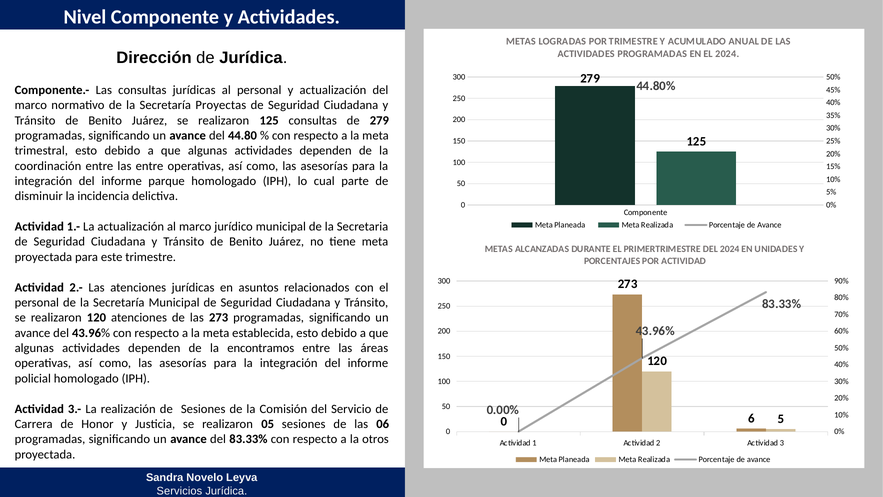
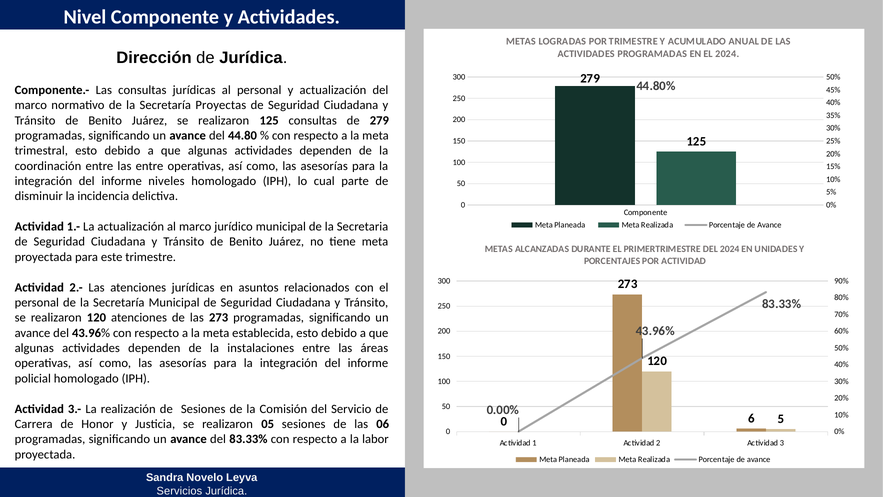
parque: parque -> niveles (166, 181)
encontramos: encontramos -> instalaciones (261, 348)
otros: otros -> labor (375, 439)
